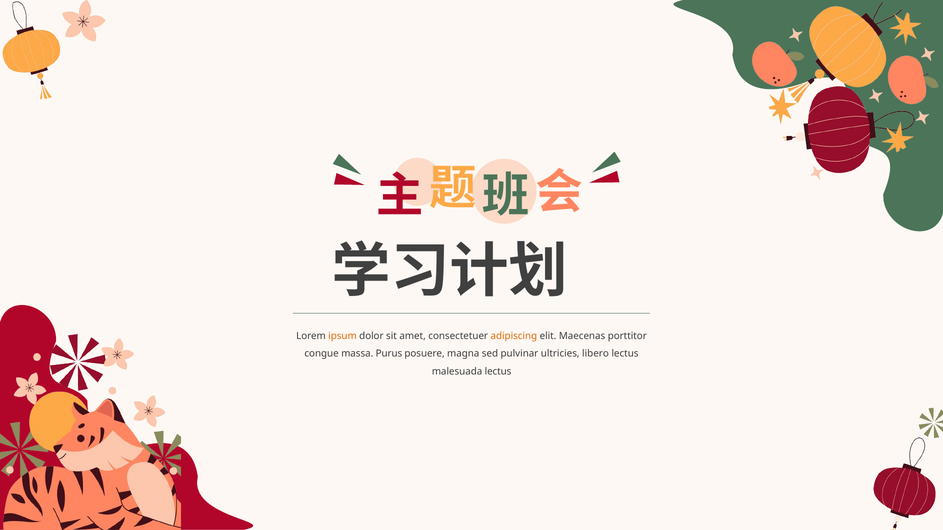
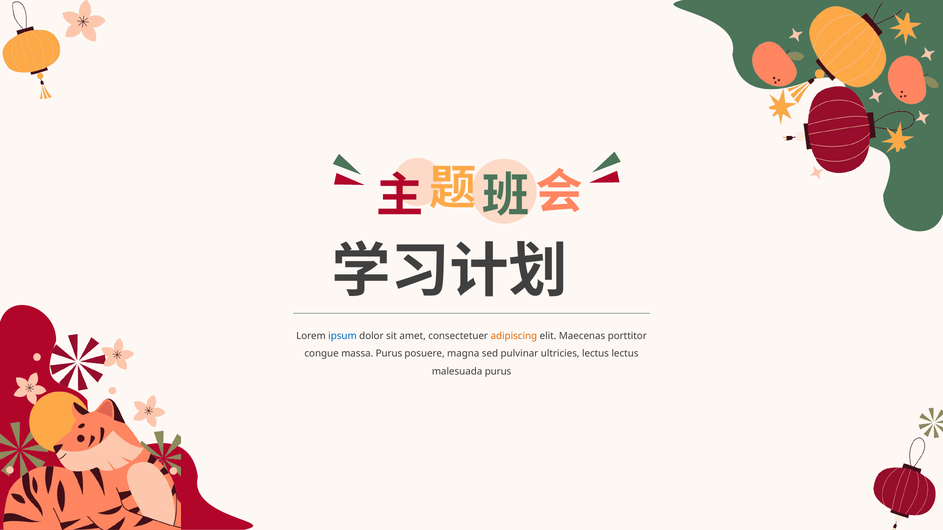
ipsum colour: orange -> blue (342, 336)
ultricies libero: libero -> lectus (596, 354)
malesuada lectus: lectus -> purus (498, 372)
